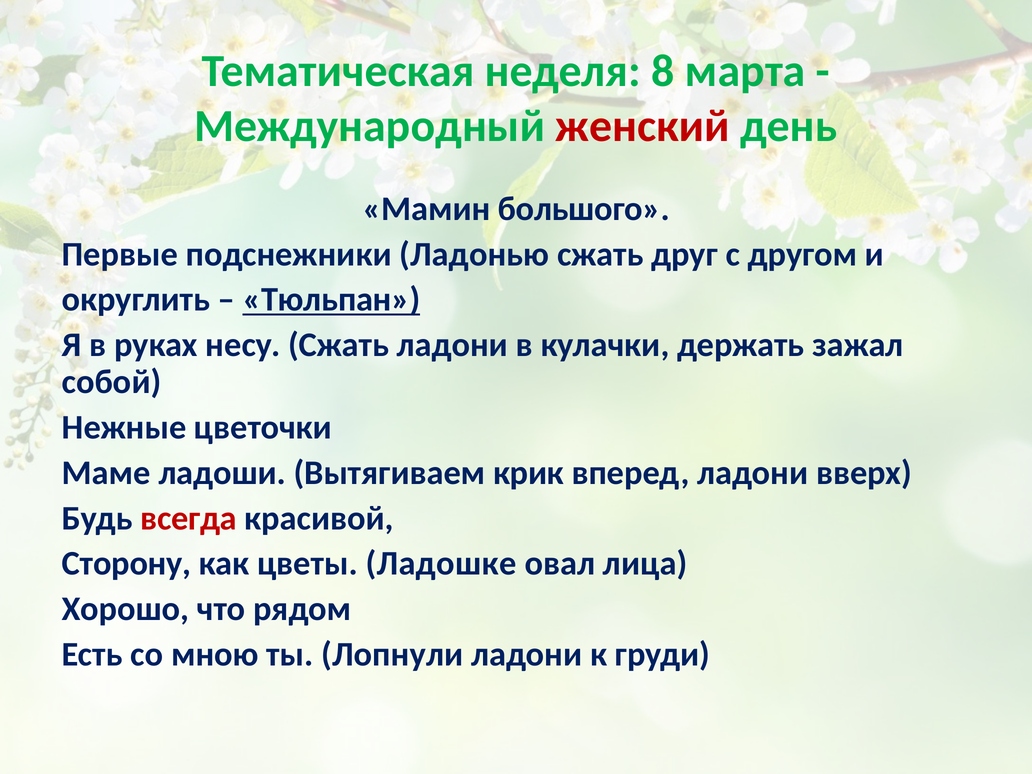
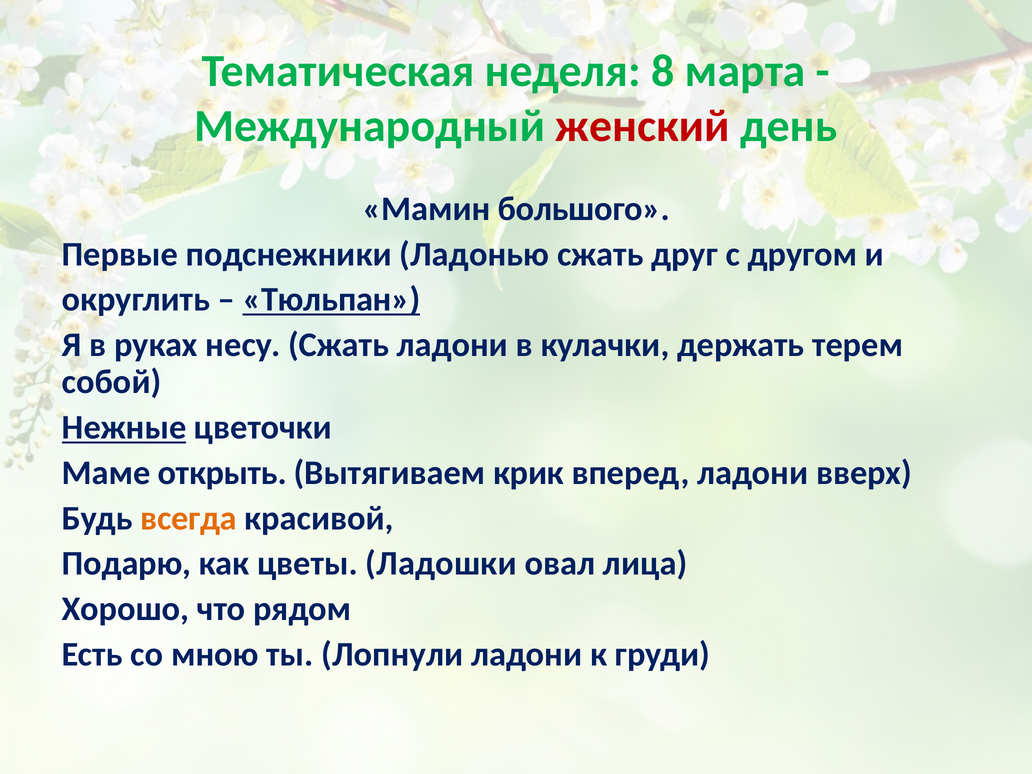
зажал: зажал -> терем (858, 345)
Нежные underline: none -> present (124, 427)
ладоши: ладоши -> открыть (222, 473)
всегда colour: red -> orange (189, 518)
Сторону: Сторону -> Подарю (127, 564)
Ладошке: Ладошке -> Ладошки (441, 564)
